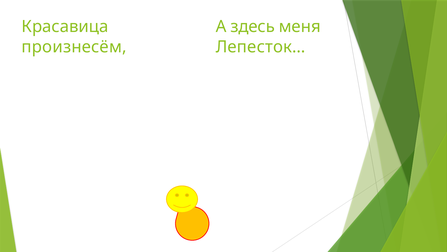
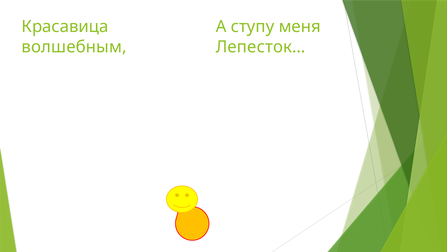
здесь: здесь -> ступу (253, 27)
произнесём: произнесём -> волшебным (74, 47)
